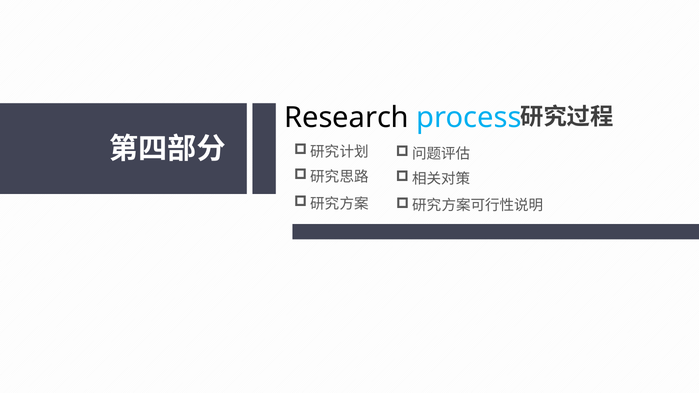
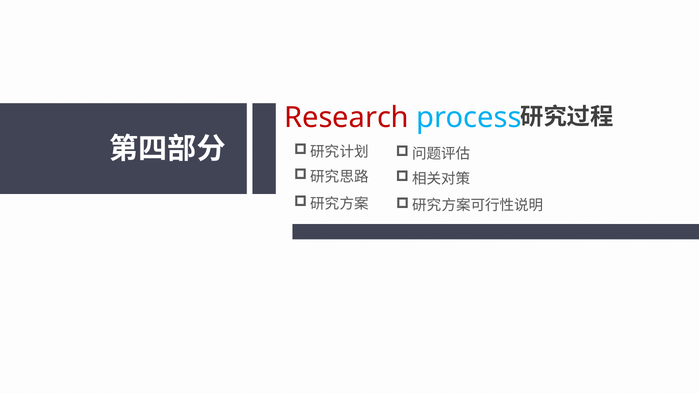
Research colour: black -> red (347, 117)
